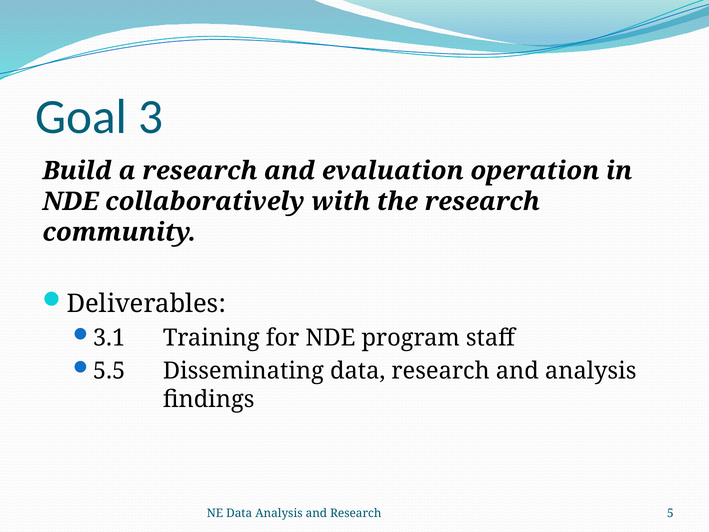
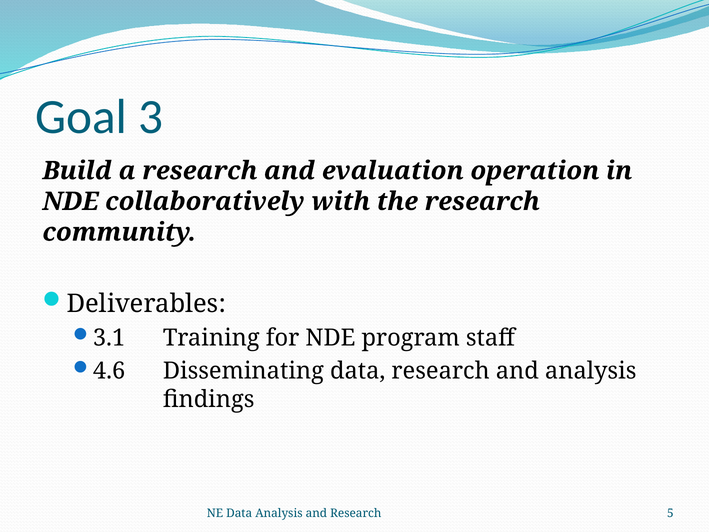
5.5: 5.5 -> 4.6 (109, 371)
